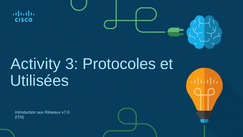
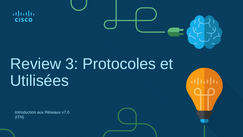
Activity: Activity -> Review (36, 64)
